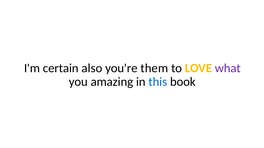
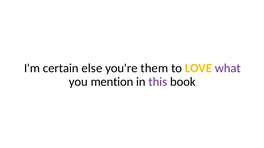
also: also -> else (92, 68)
amazing: amazing -> mention (112, 82)
this colour: blue -> purple (158, 82)
